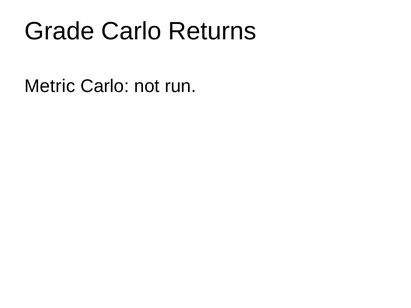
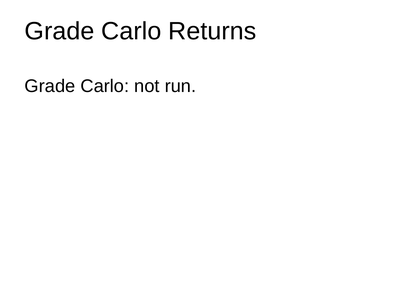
Metric: Metric -> Grade (50, 86)
